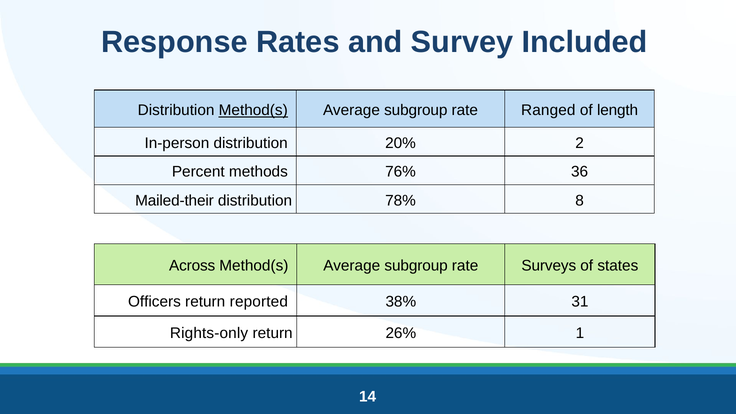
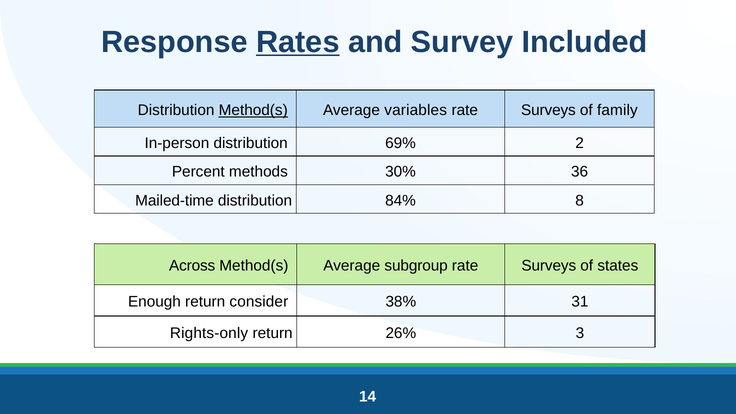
Rates underline: none -> present (298, 42)
subgroup: subgroup -> variables (416, 110)
Ranged: Ranged -> Surveys (548, 110)
length: length -> family (617, 110)
20%: 20% -> 69% (401, 143)
76%: 76% -> 30% (401, 172)
Mailed-their: Mailed-their -> Mailed-time (174, 201)
78%: 78% -> 84% (401, 201)
Officers: Officers -> Enough (154, 302)
reported: reported -> consider (259, 302)
1: 1 -> 3 (580, 333)
